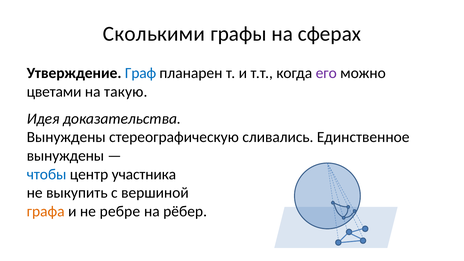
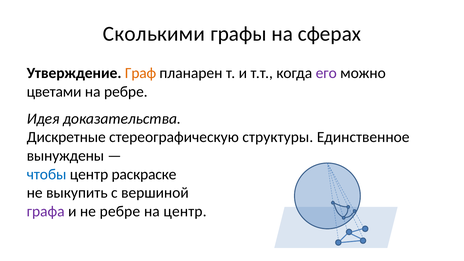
Граф colour: blue -> orange (141, 73)
на такую: такую -> ребре (126, 92)
Вынуждены: Вынуждены -> Дискретные (66, 137)
сливались: сливались -> структуры (278, 137)
участника: участника -> раскраске (144, 174)
графа colour: orange -> purple (46, 211)
на рёбер: рёбер -> центр (185, 211)
